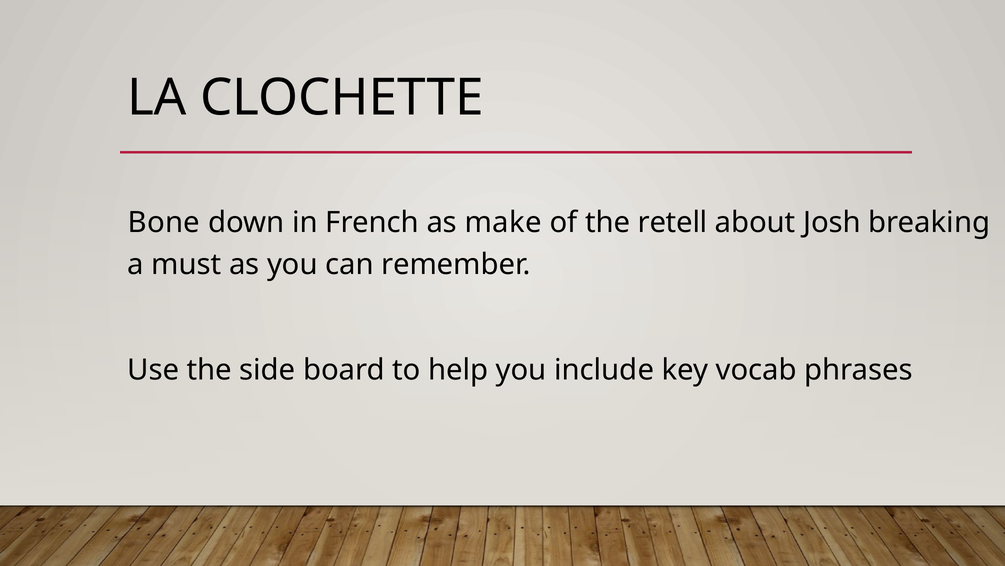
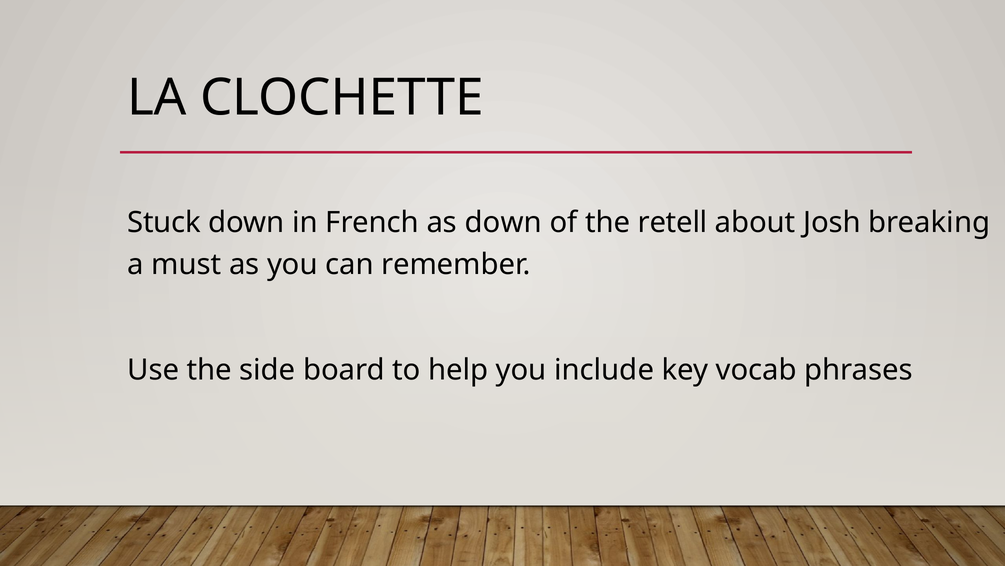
Bone: Bone -> Stuck (164, 222)
as make: make -> down (503, 222)
